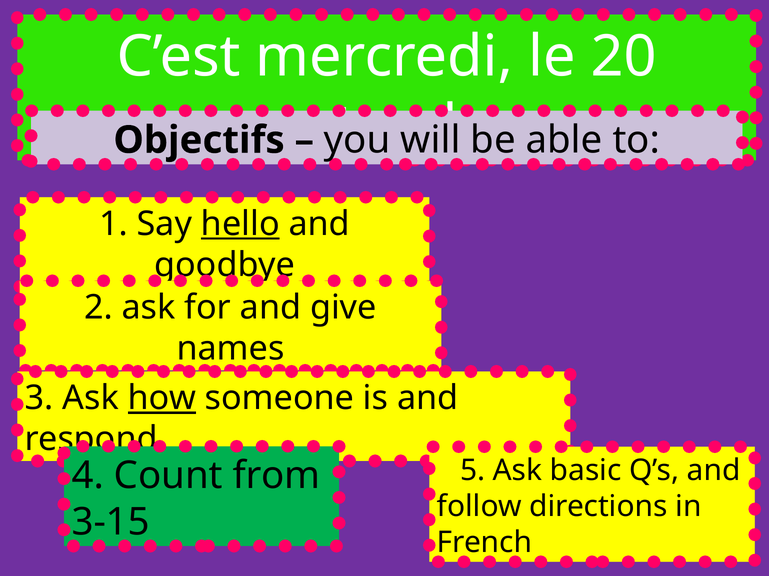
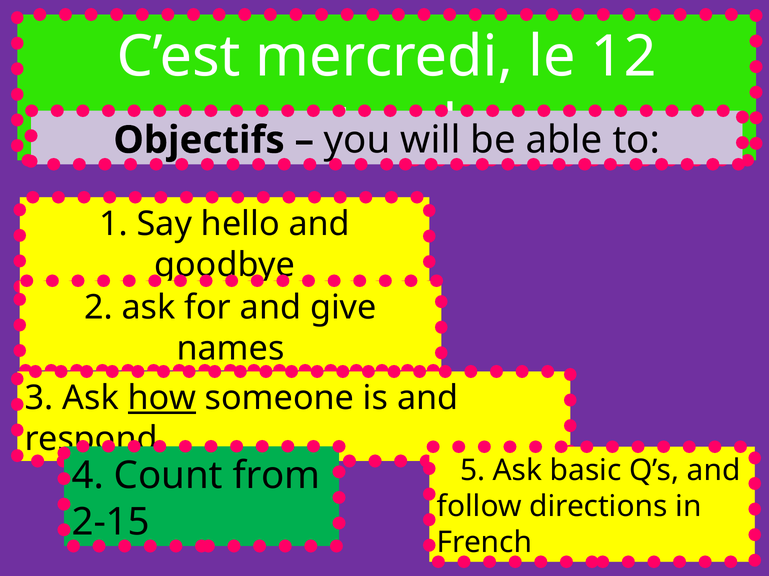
20: 20 -> 12 (624, 57)
hello underline: present -> none (240, 224)
3-15: 3-15 -> 2-15 (111, 523)
